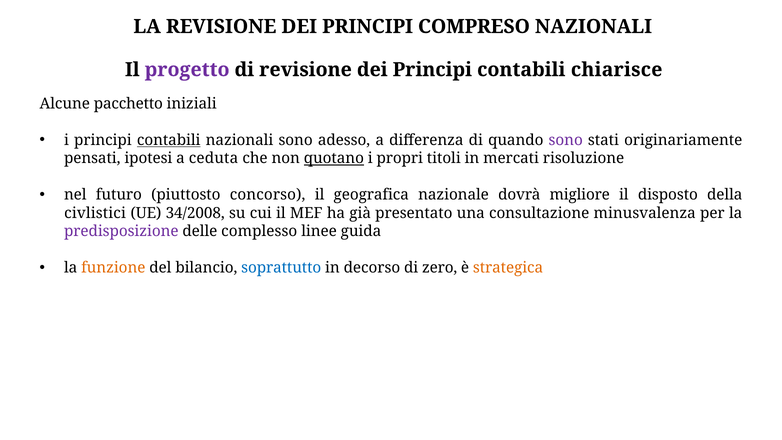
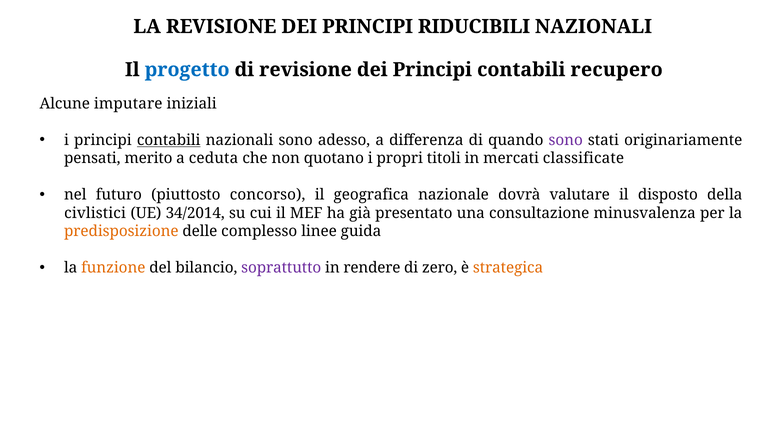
COMPRESO: COMPRESO -> RIDUCIBILI (474, 27)
progetto colour: purple -> blue (187, 70)
chiarisce: chiarisce -> recupero (617, 70)
pacchetto: pacchetto -> imputare (128, 104)
ipotesi: ipotesi -> merito (148, 158)
quotano underline: present -> none (334, 158)
risoluzione: risoluzione -> classificate (583, 158)
migliore: migliore -> valutare (580, 195)
34/2008: 34/2008 -> 34/2014 (195, 213)
predisposizione colour: purple -> orange (121, 231)
soprattutto colour: blue -> purple (281, 268)
decorso: decorso -> rendere (372, 268)
